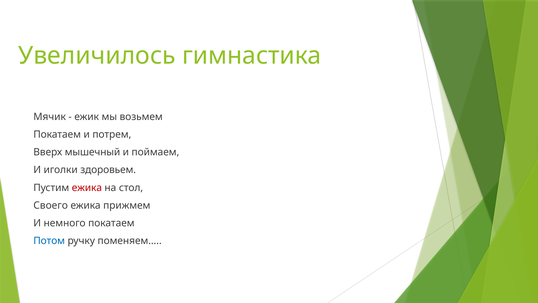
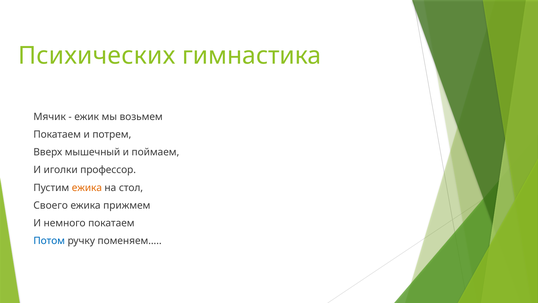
Увеличилось: Увеличилось -> Психических (97, 56)
здоровьем: здоровьем -> профессор (108, 170)
ежика colour: red -> orange (87, 187)
